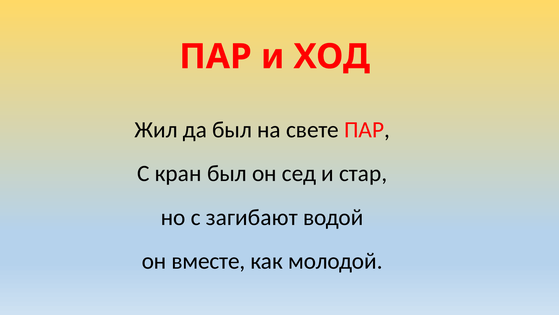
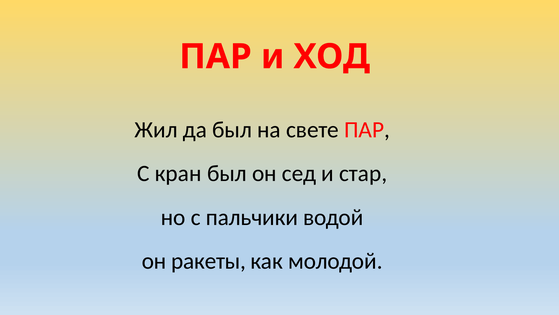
загибают: загибают -> пальчики (252, 217)
вместе: вместе -> ракеты (209, 261)
